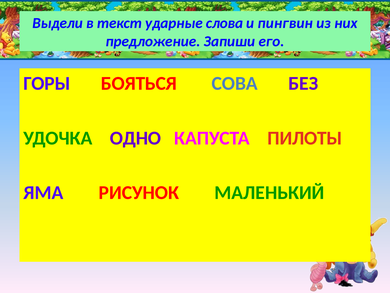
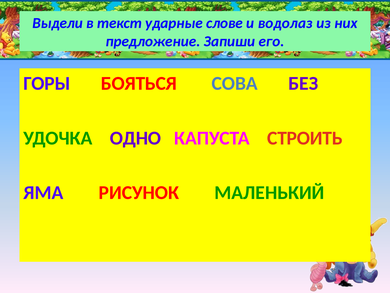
слова: слова -> слове (225, 23)
пингвин: пингвин -> водолаз (285, 23)
ПИЛОТЫ: ПИЛОТЫ -> СТРОИТЬ (305, 138)
